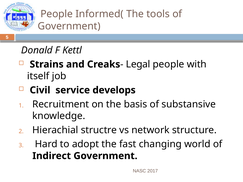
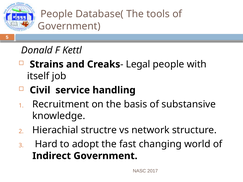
Informed(: Informed( -> Database( (100, 14)
develops: develops -> handling (114, 90)
